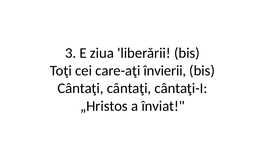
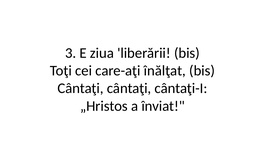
învierii: învierii -> înălţat (165, 71)
